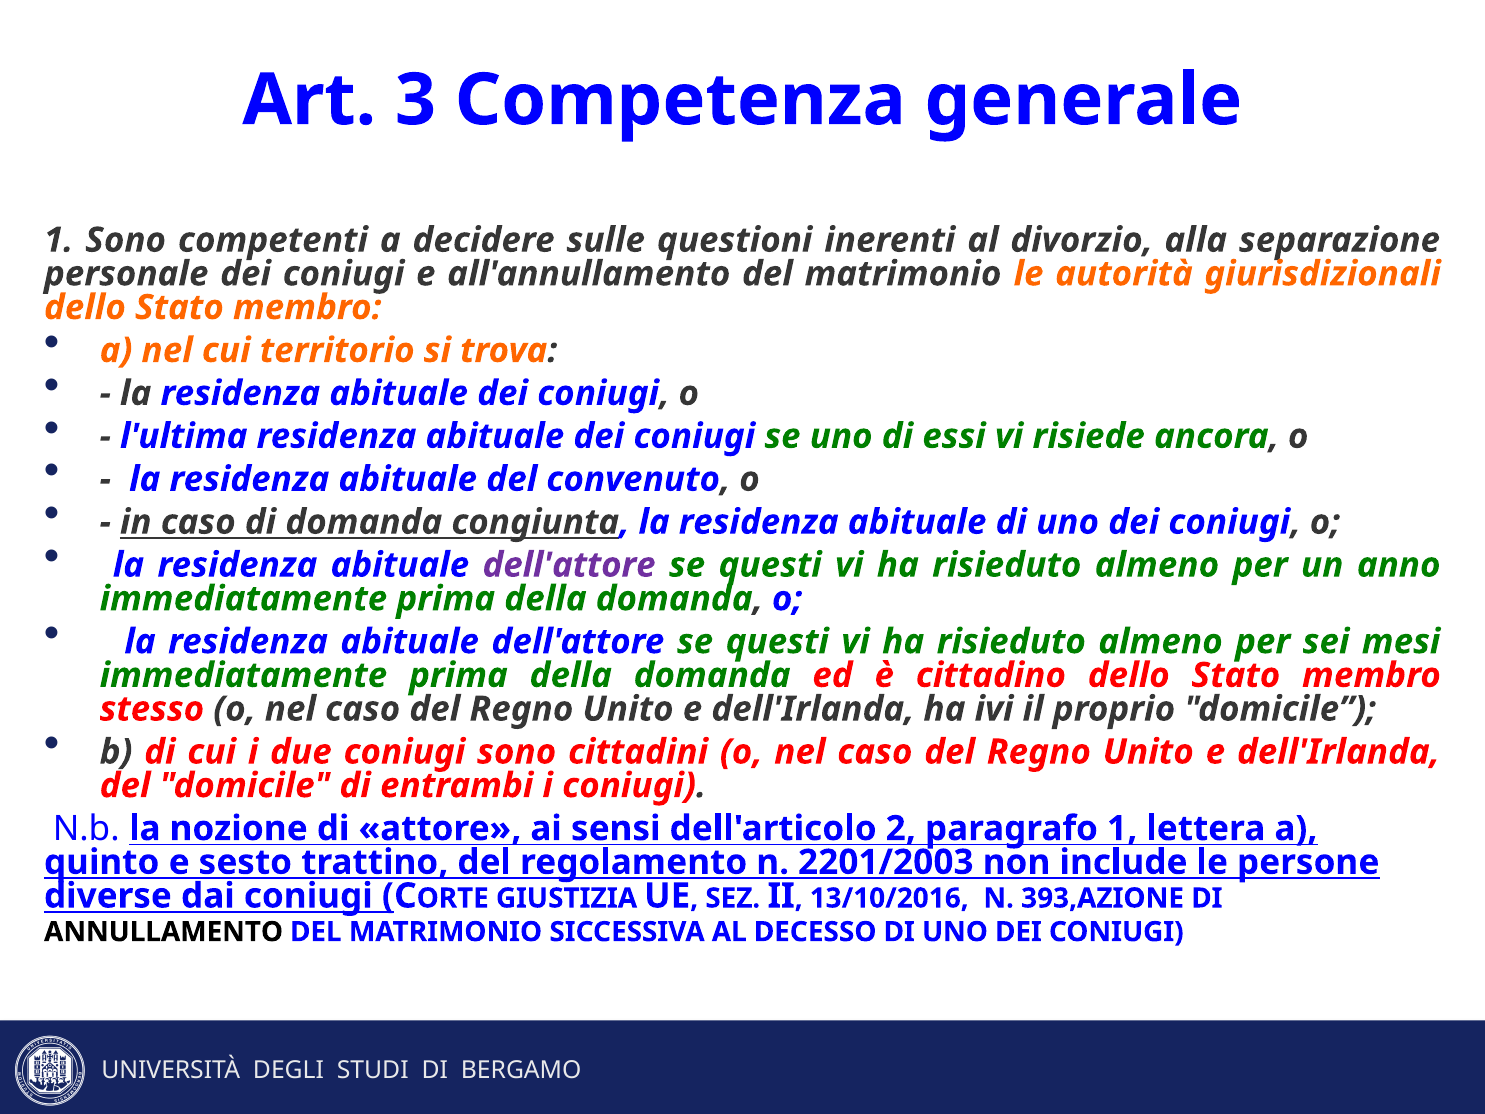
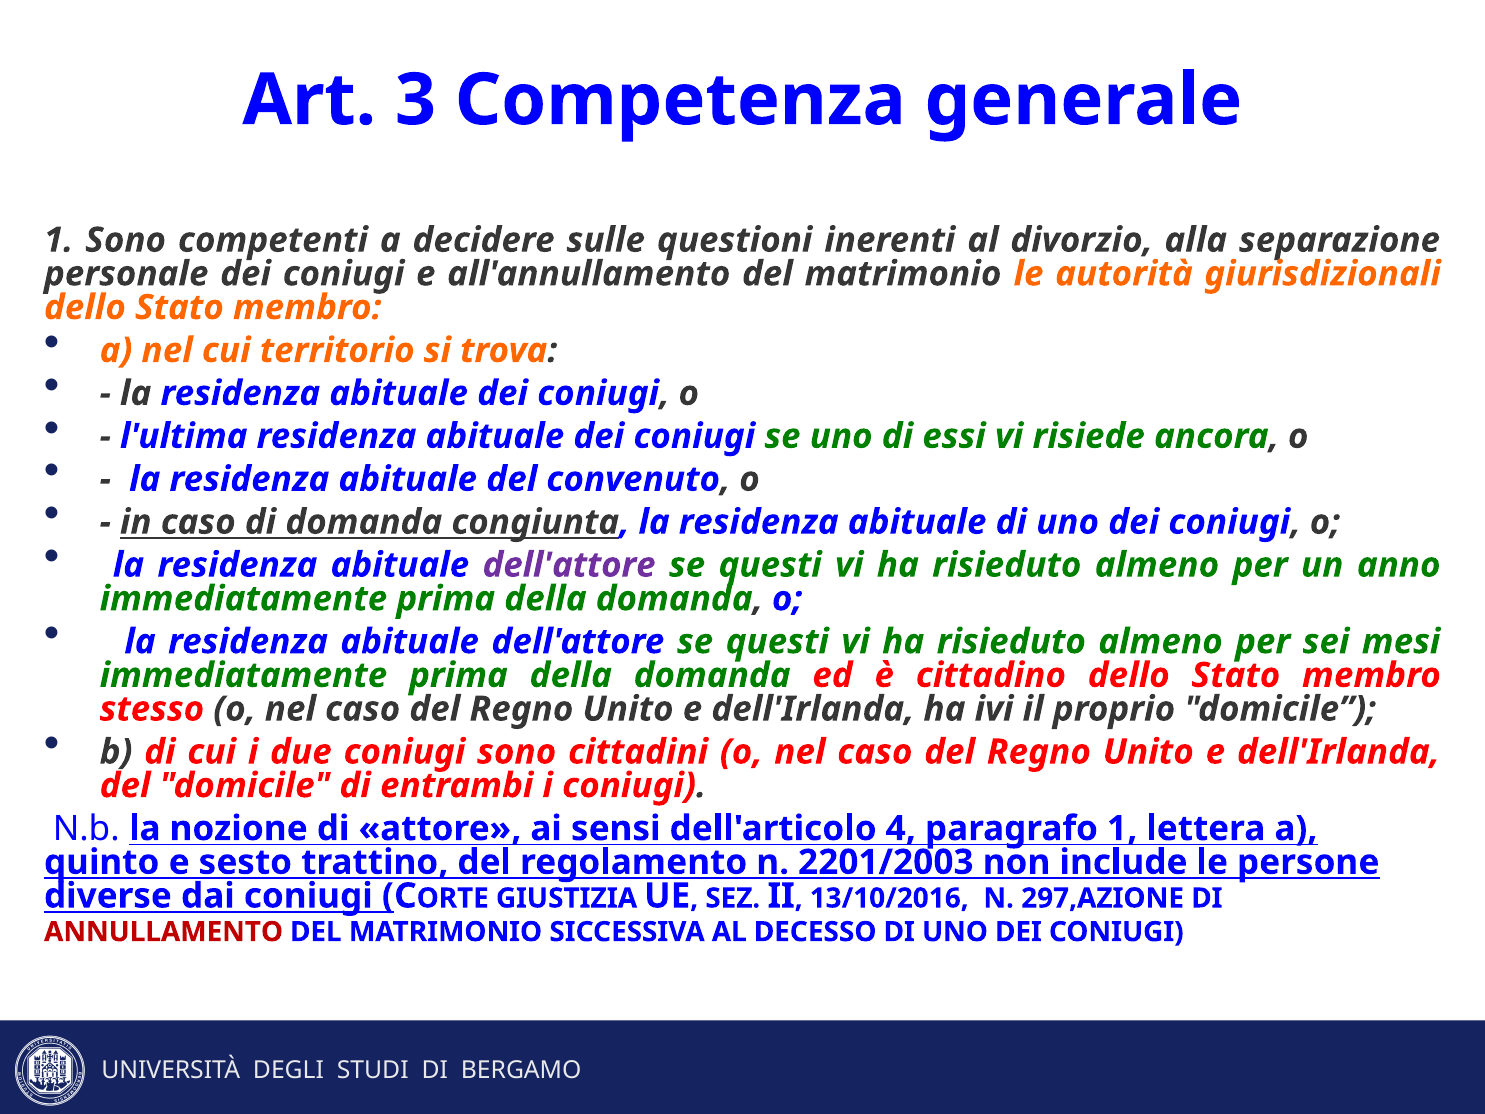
2: 2 -> 4 (901, 828)
393,AZIONE: 393,AZIONE -> 297,AZIONE (1103, 898)
ANNULLAMENTO colour: black -> red (164, 932)
